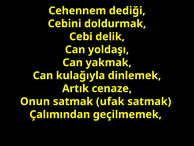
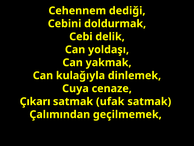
Artık: Artık -> Cuya (75, 88)
Onun: Onun -> Çıkarı (35, 101)
